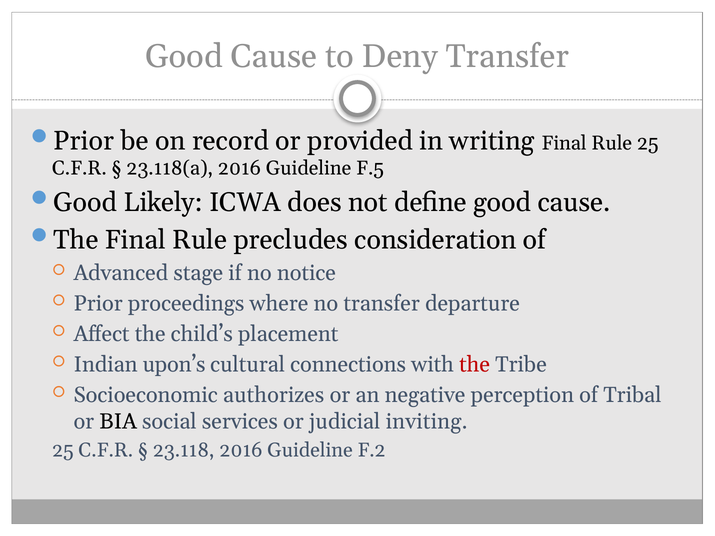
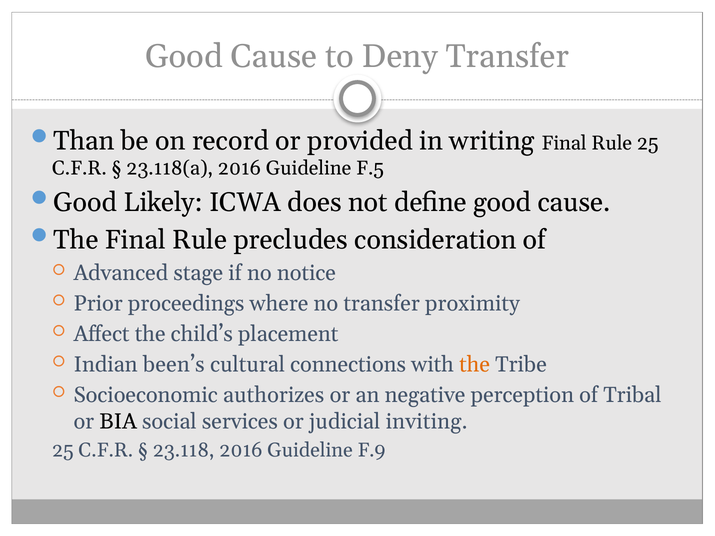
Prior: Prior -> Than (84, 141)
departure: departure -> proximity (472, 304)
upon’s: upon’s -> been’s (174, 365)
the colour: red -> orange (475, 365)
F.2: F.2 -> F.9 (372, 450)
